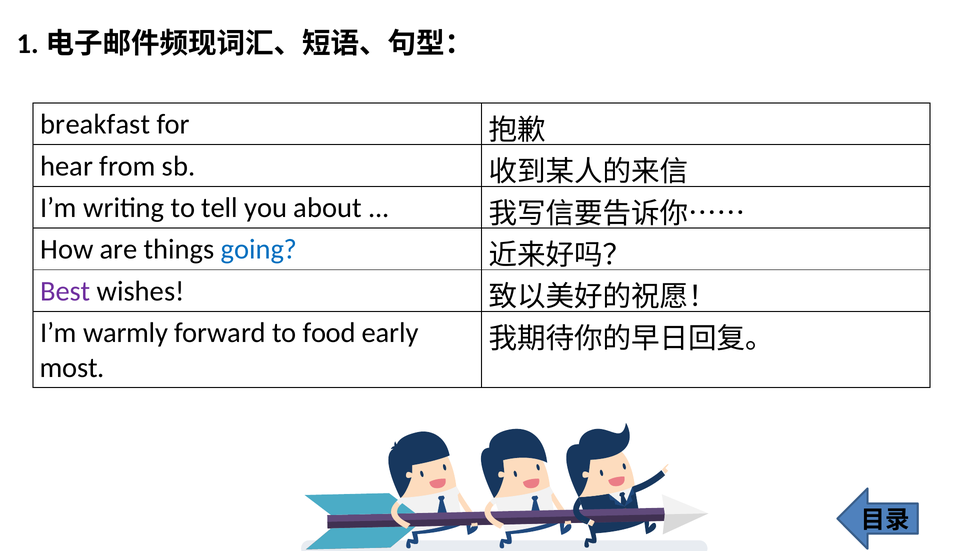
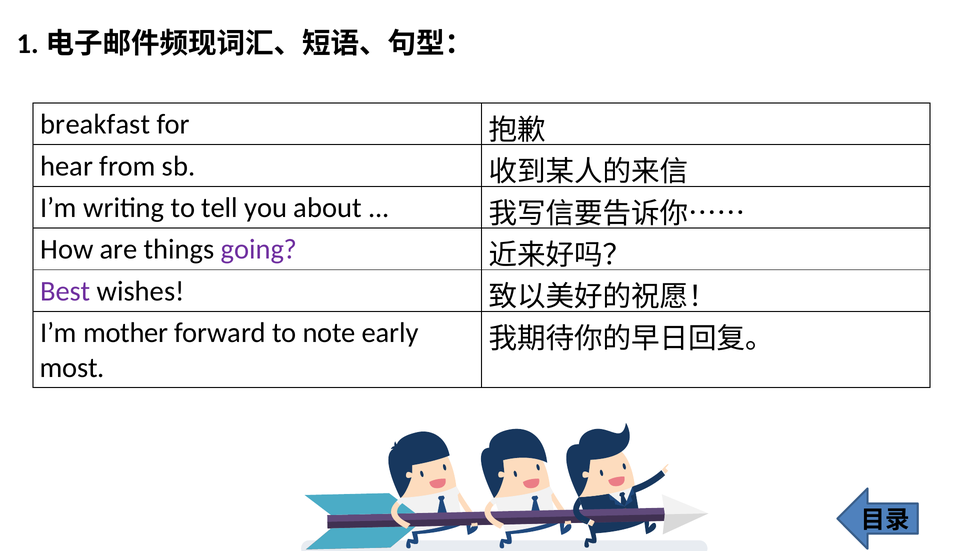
going colour: blue -> purple (259, 249)
warmly: warmly -> mother (126, 333)
food: food -> note (329, 333)
